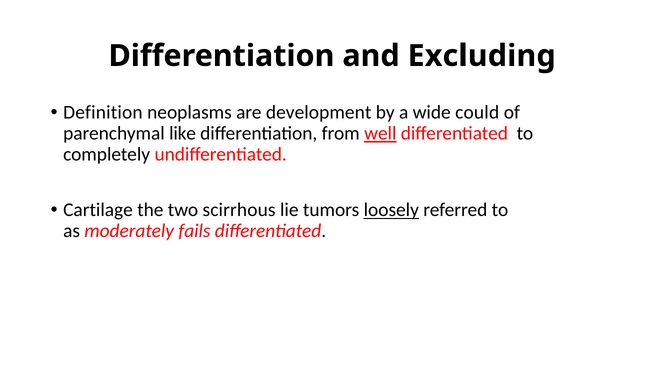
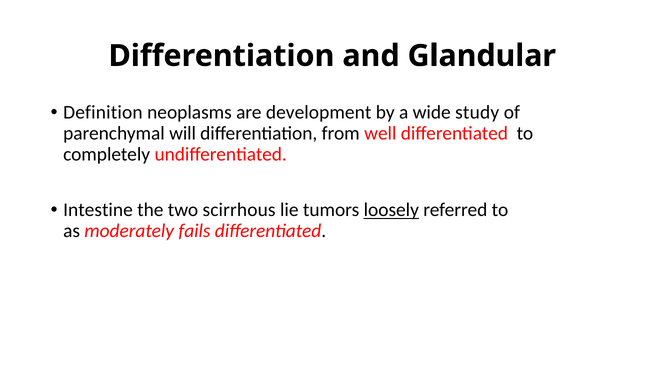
Excluding: Excluding -> Glandular (482, 56)
could: could -> study (477, 112)
like: like -> will (183, 133)
well underline: present -> none (380, 133)
Cartilage: Cartilage -> Intestine (98, 210)
